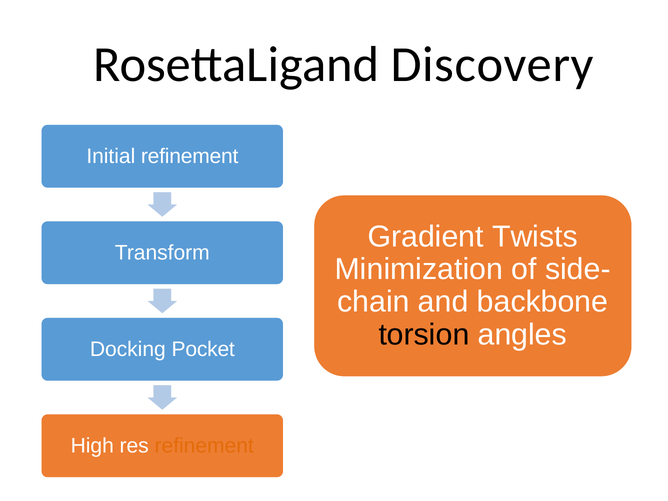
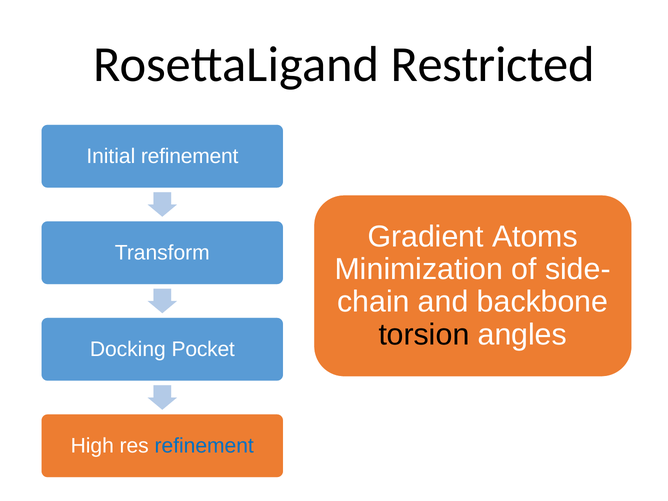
Discovery: Discovery -> Restricted (493, 64)
Twists: Twists -> Atoms (535, 237)
refinement colour: orange -> blue (204, 446)
